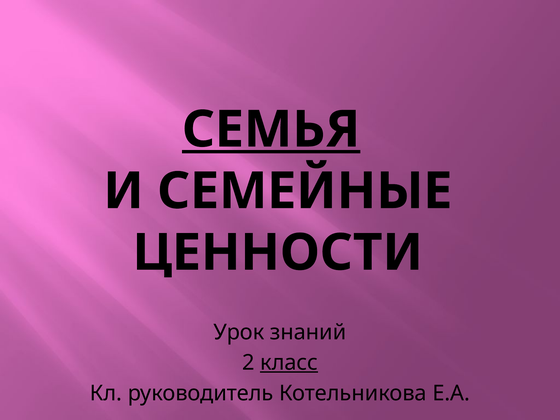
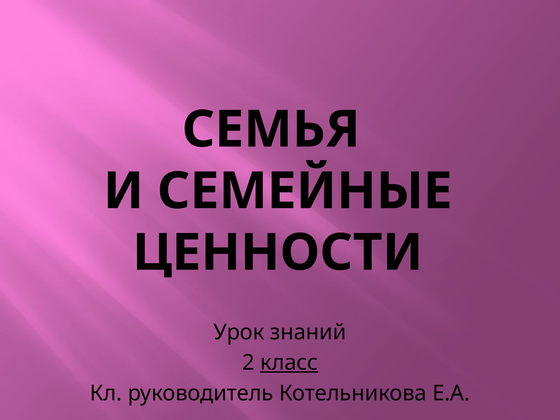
СЕМЬЯ underline: present -> none (271, 130)
